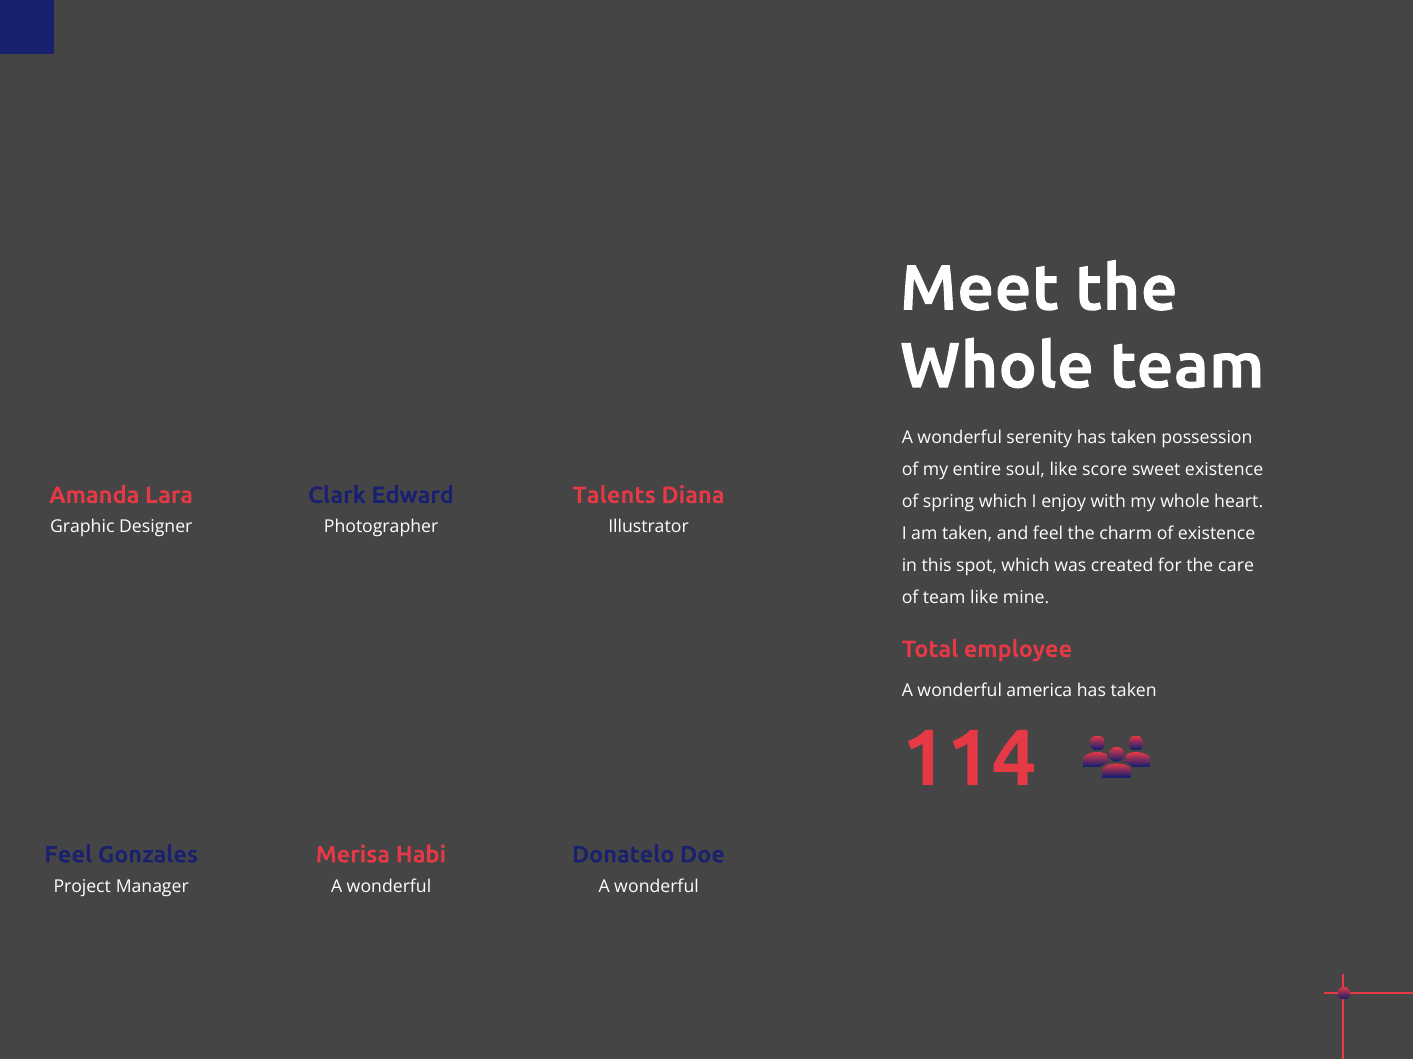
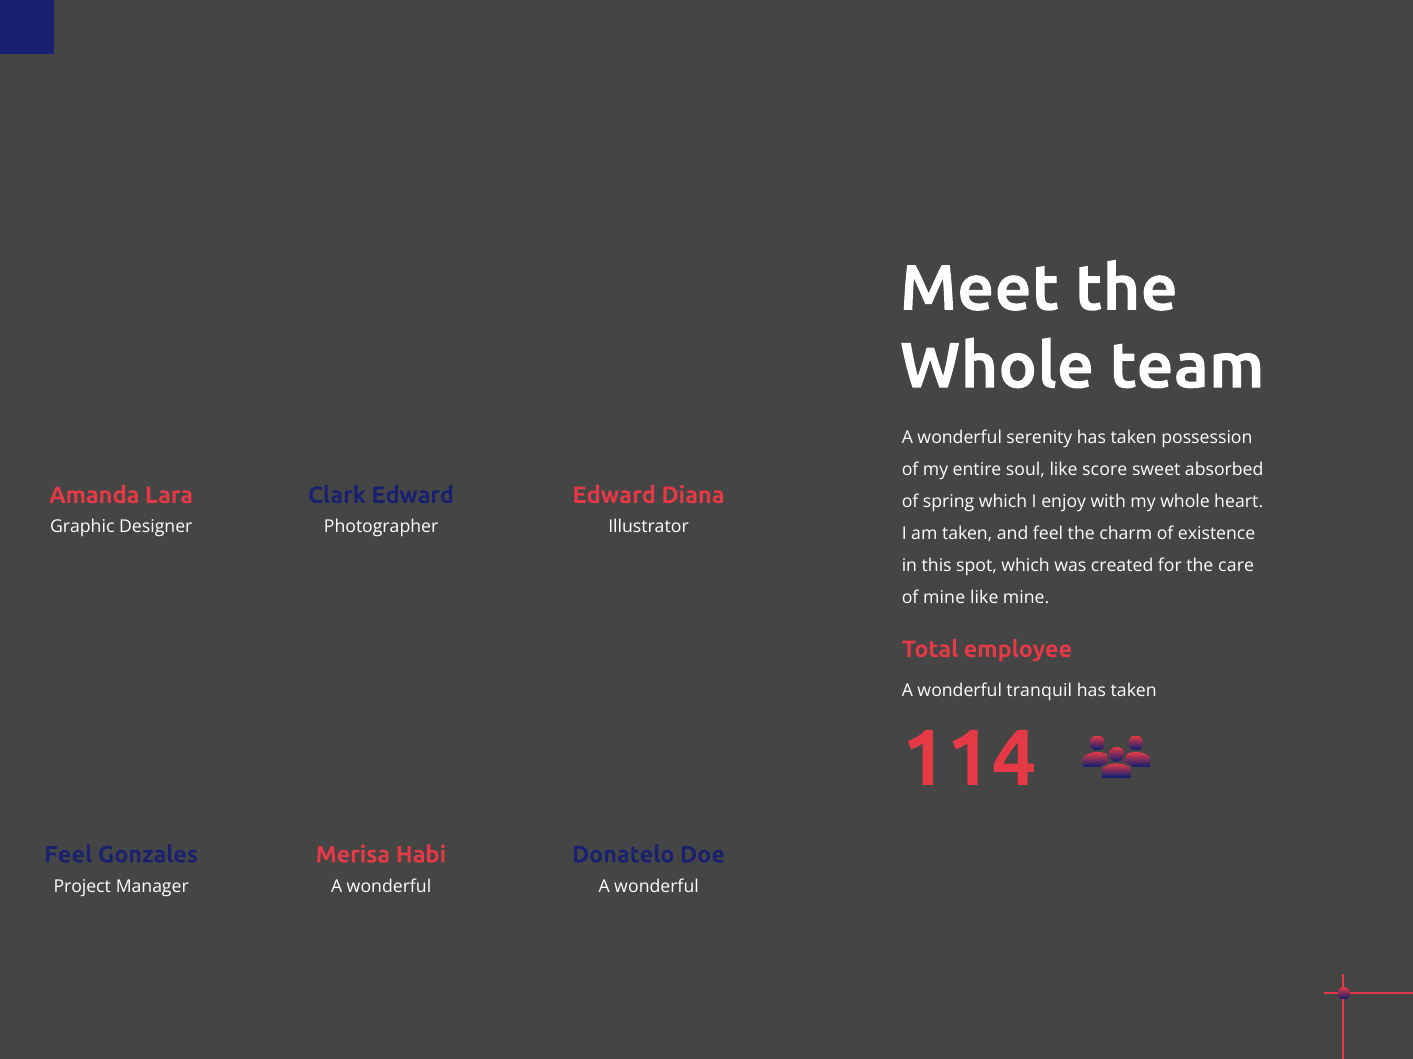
sweet existence: existence -> absorbed (1224, 470)
Talents: Talents -> Edward (614, 496)
of team: team -> mine (944, 598)
america: america -> tranquil (1039, 691)
